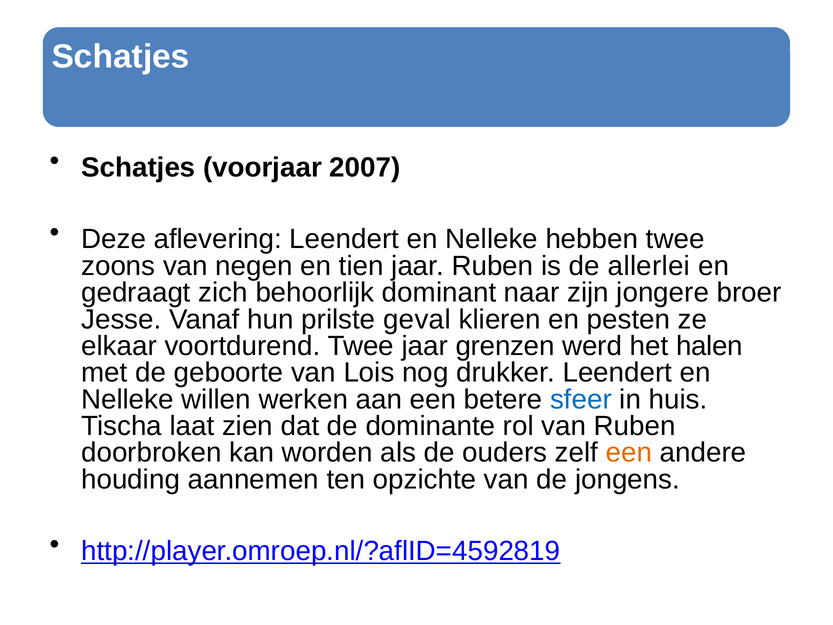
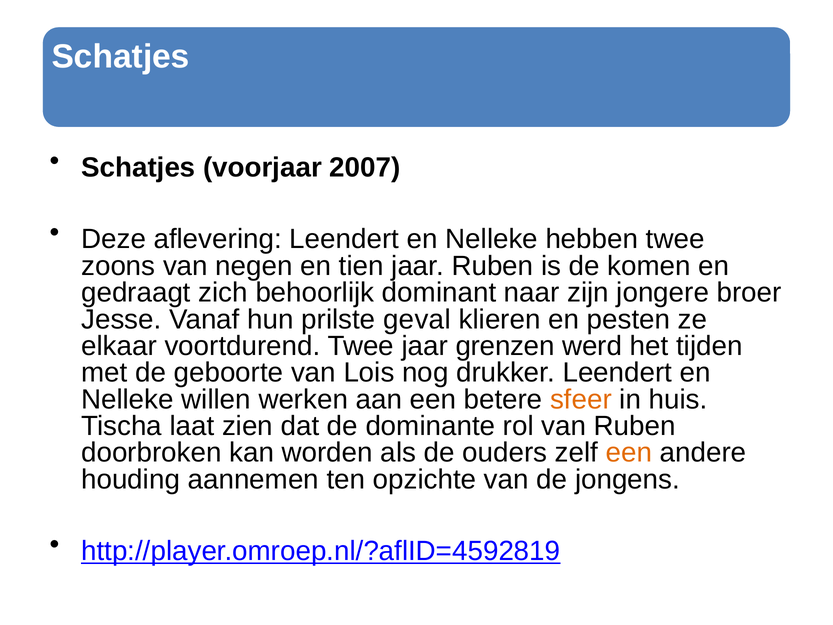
allerlei: allerlei -> komen (649, 266)
halen: halen -> tijden (709, 346)
sfeer colour: blue -> orange (581, 399)
